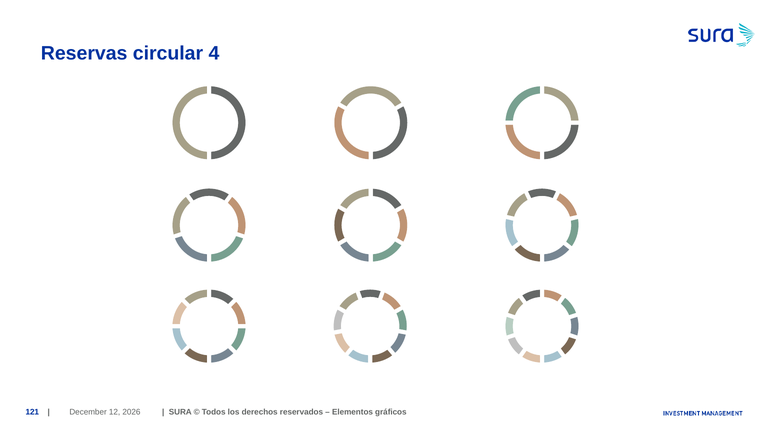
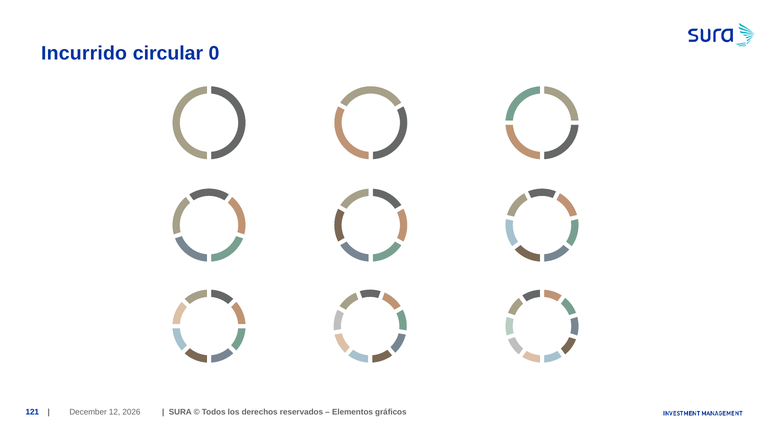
Reservas: Reservas -> Incurrido (84, 53)
4: 4 -> 0 (214, 53)
